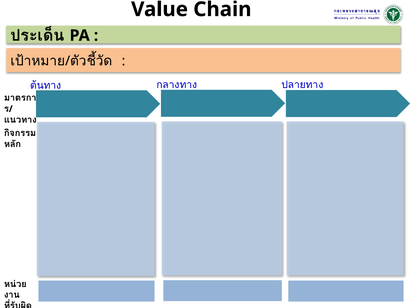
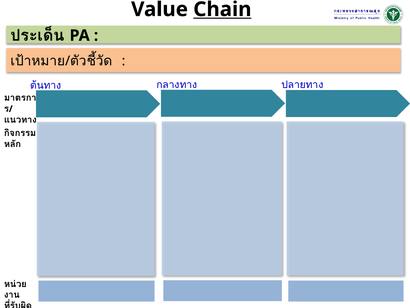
Chain underline: none -> present (222, 9)
